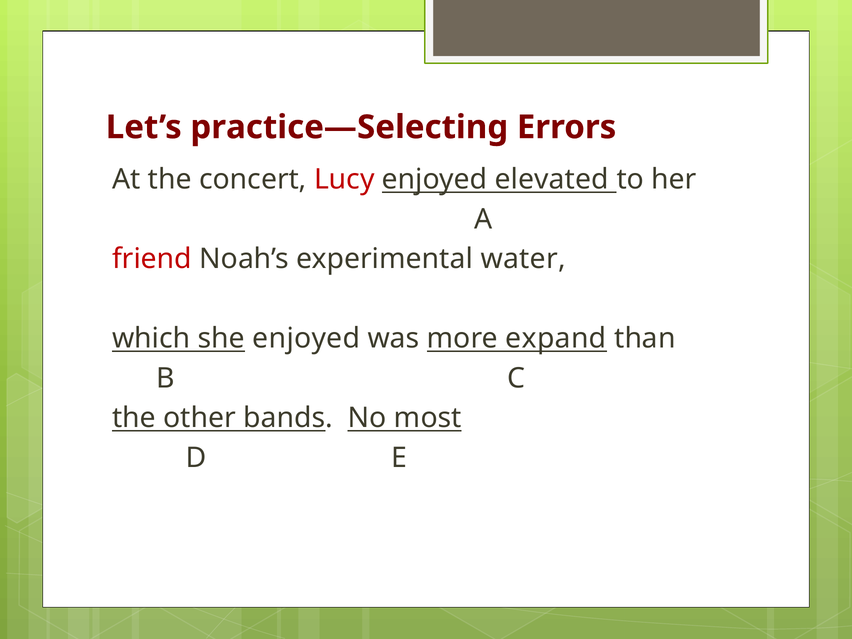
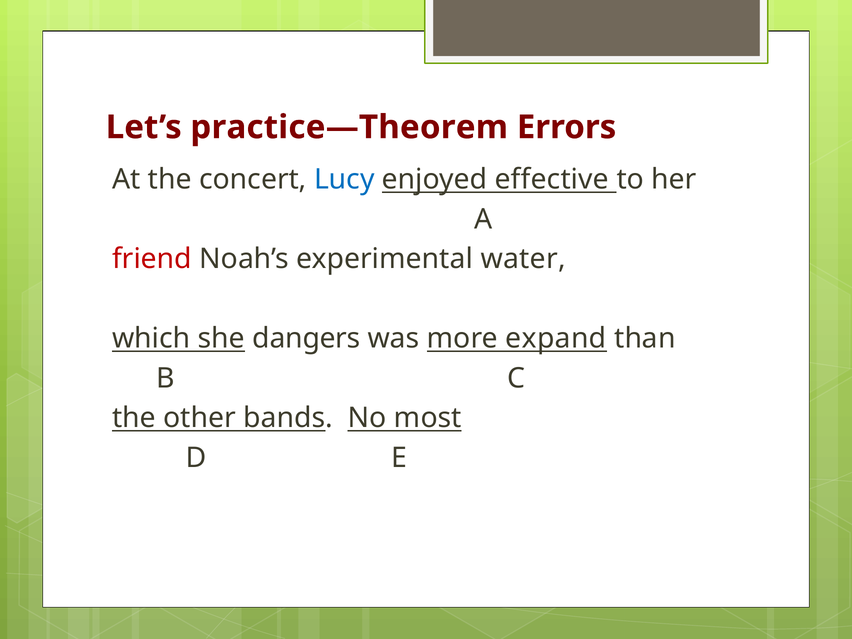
practice—Selecting: practice—Selecting -> practice—Theorem (349, 127)
Lucy colour: red -> blue (344, 180)
elevated: elevated -> effective (552, 180)
she enjoyed: enjoyed -> dangers (306, 339)
